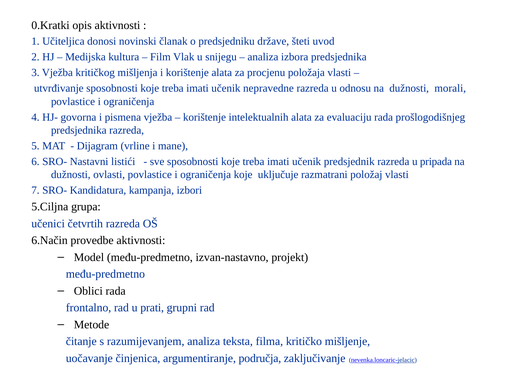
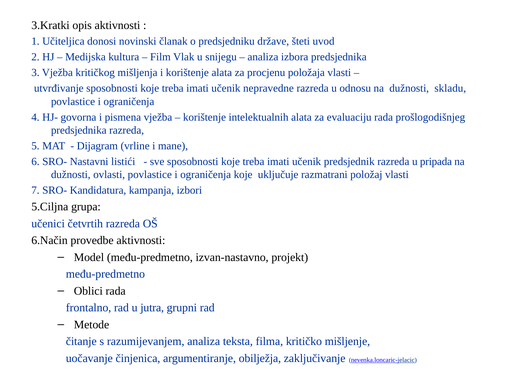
0.Kratki: 0.Kratki -> 3.Kratki (50, 25)
morali: morali -> skladu (450, 88)
prati: prati -> jutra (152, 308)
područja: područja -> obilježja (260, 358)
